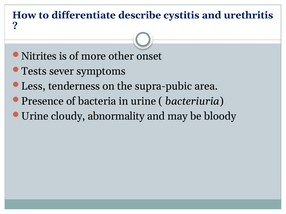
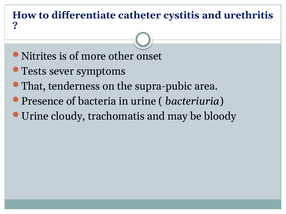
describe: describe -> catheter (140, 15)
Less: Less -> That (34, 86)
abnormality: abnormality -> trachomatis (116, 116)
